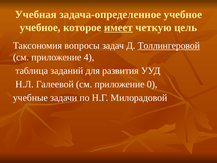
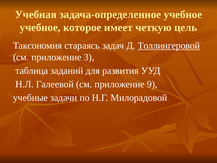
имеет underline: present -> none (118, 27)
вопросы: вопросы -> стараясь (82, 46)
4: 4 -> 3 (89, 57)
0: 0 -> 9 (152, 84)
